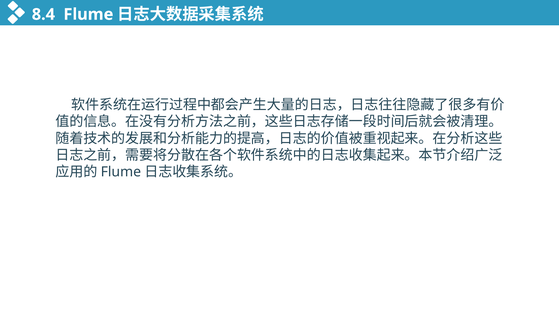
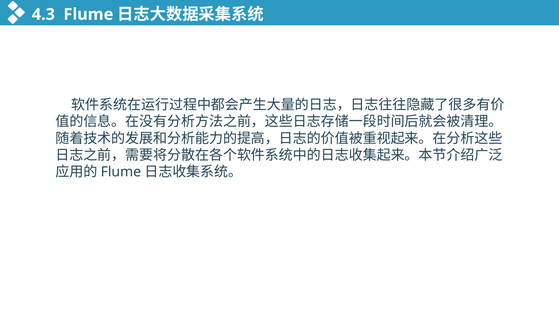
8.4: 8.4 -> 4.3 (43, 14)
